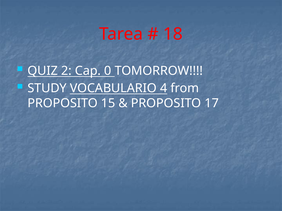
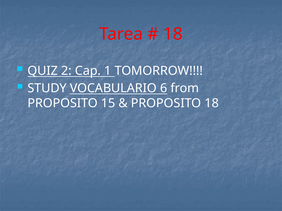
0: 0 -> 1 (108, 71)
4: 4 -> 6 (164, 88)
PROPOSITO 17: 17 -> 18 (212, 104)
